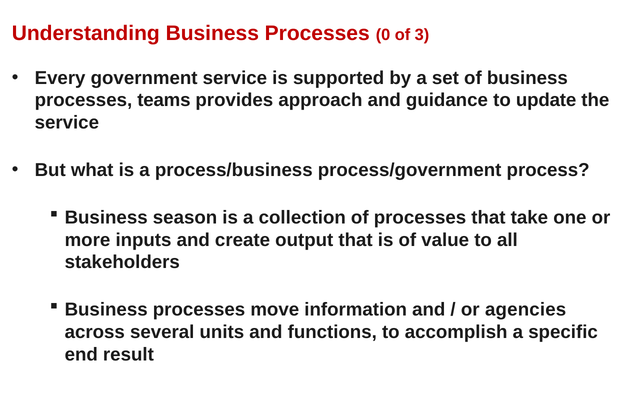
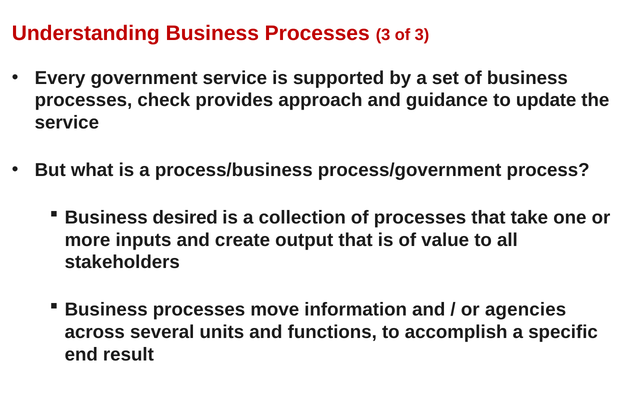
Processes 0: 0 -> 3 (383, 35)
teams: teams -> check (164, 100)
season: season -> desired (185, 217)
